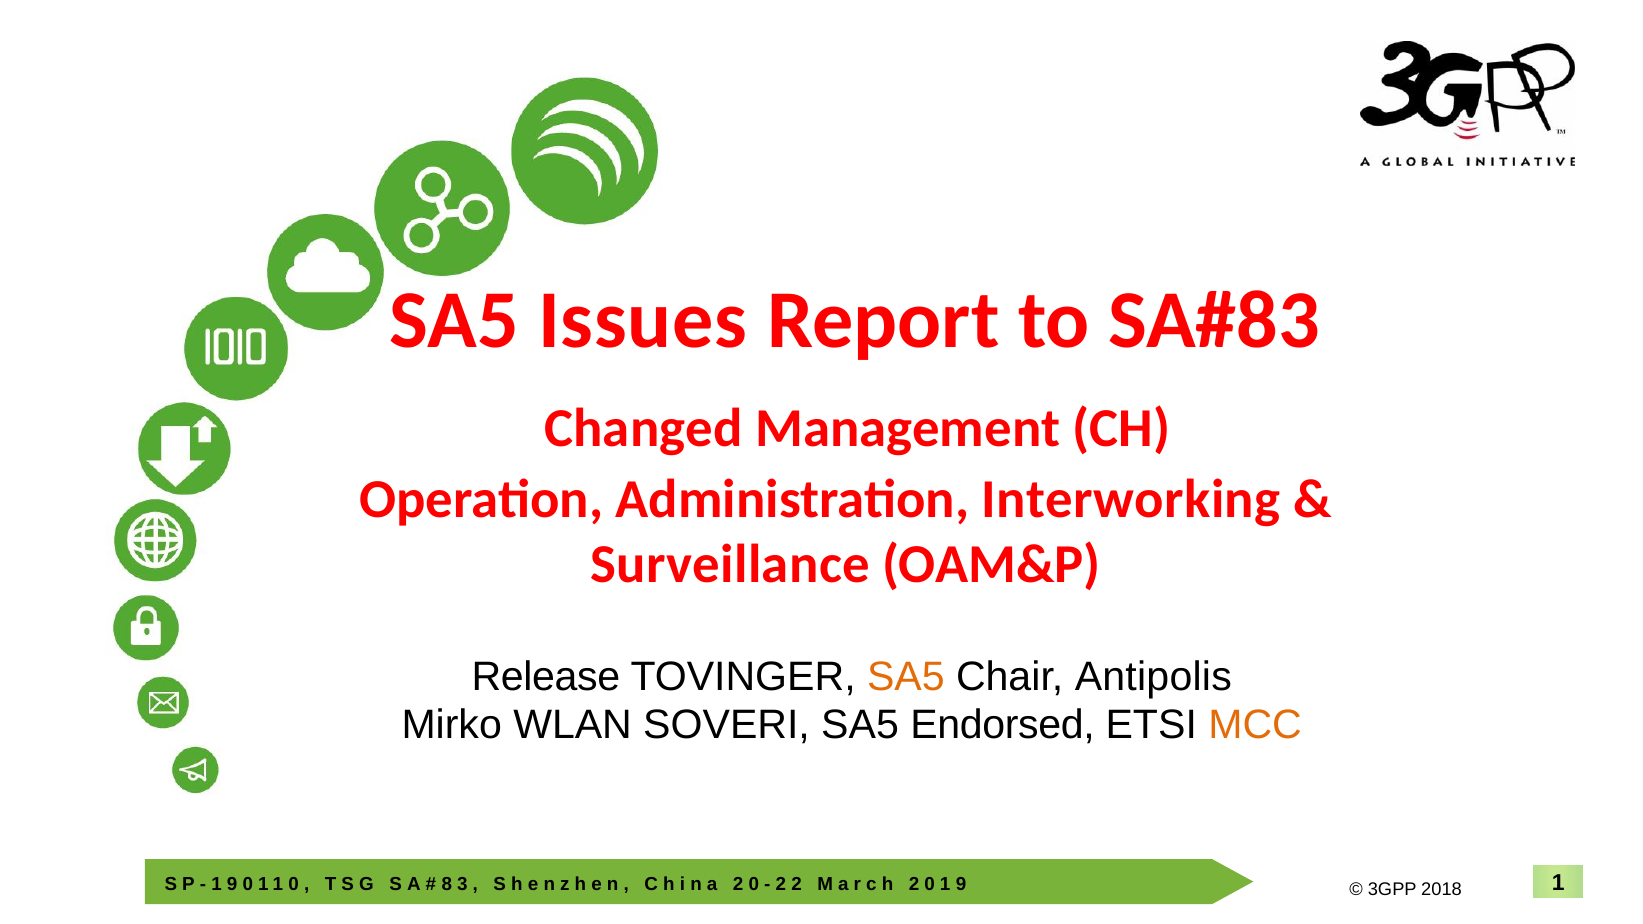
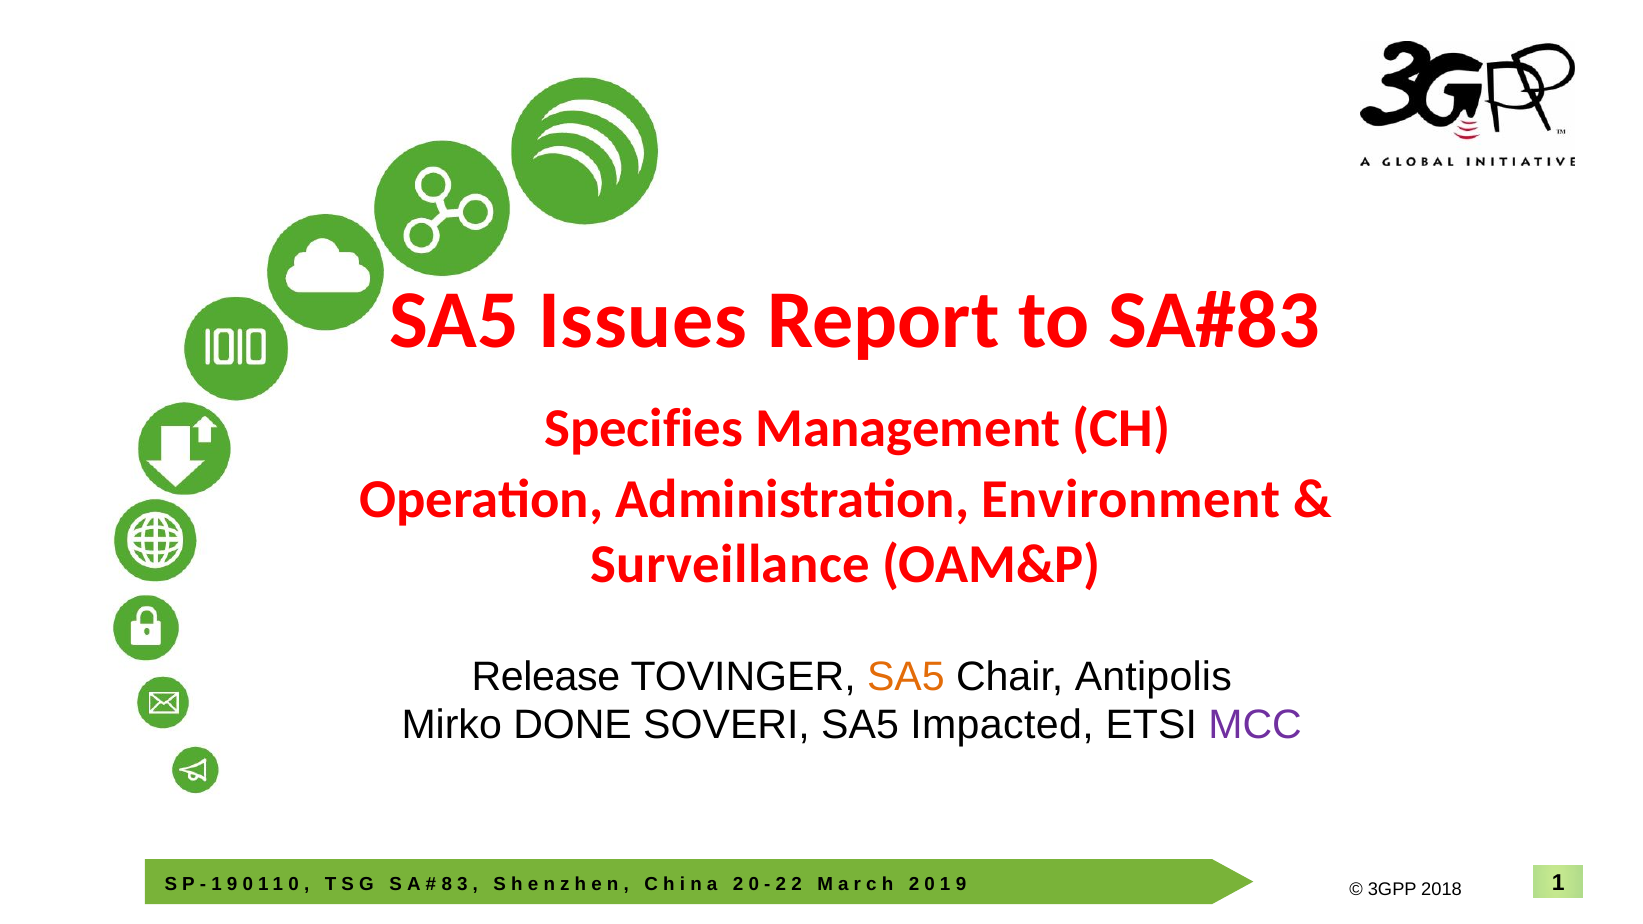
Changed: Changed -> Specifies (644, 428)
Interworking: Interworking -> Environment (1131, 499)
WLAN: WLAN -> DONE (573, 725)
Endorsed: Endorsed -> Impacted (1002, 725)
MCC colour: orange -> purple (1255, 725)
